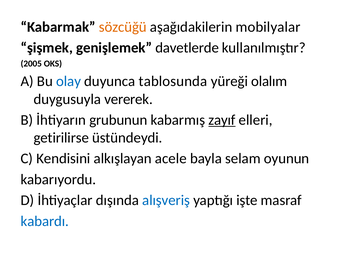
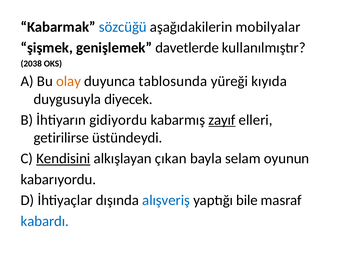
sözcüğü colour: orange -> blue (123, 27)
2005: 2005 -> 2038 (31, 64)
olay colour: blue -> orange (69, 81)
olalım: olalım -> kıyıda (269, 81)
vererek: vererek -> diyecek (129, 99)
grubunun: grubunun -> gidiyordu (118, 120)
Kendisini underline: none -> present (63, 159)
acele: acele -> çıkan (171, 159)
işte: işte -> bile (247, 200)
